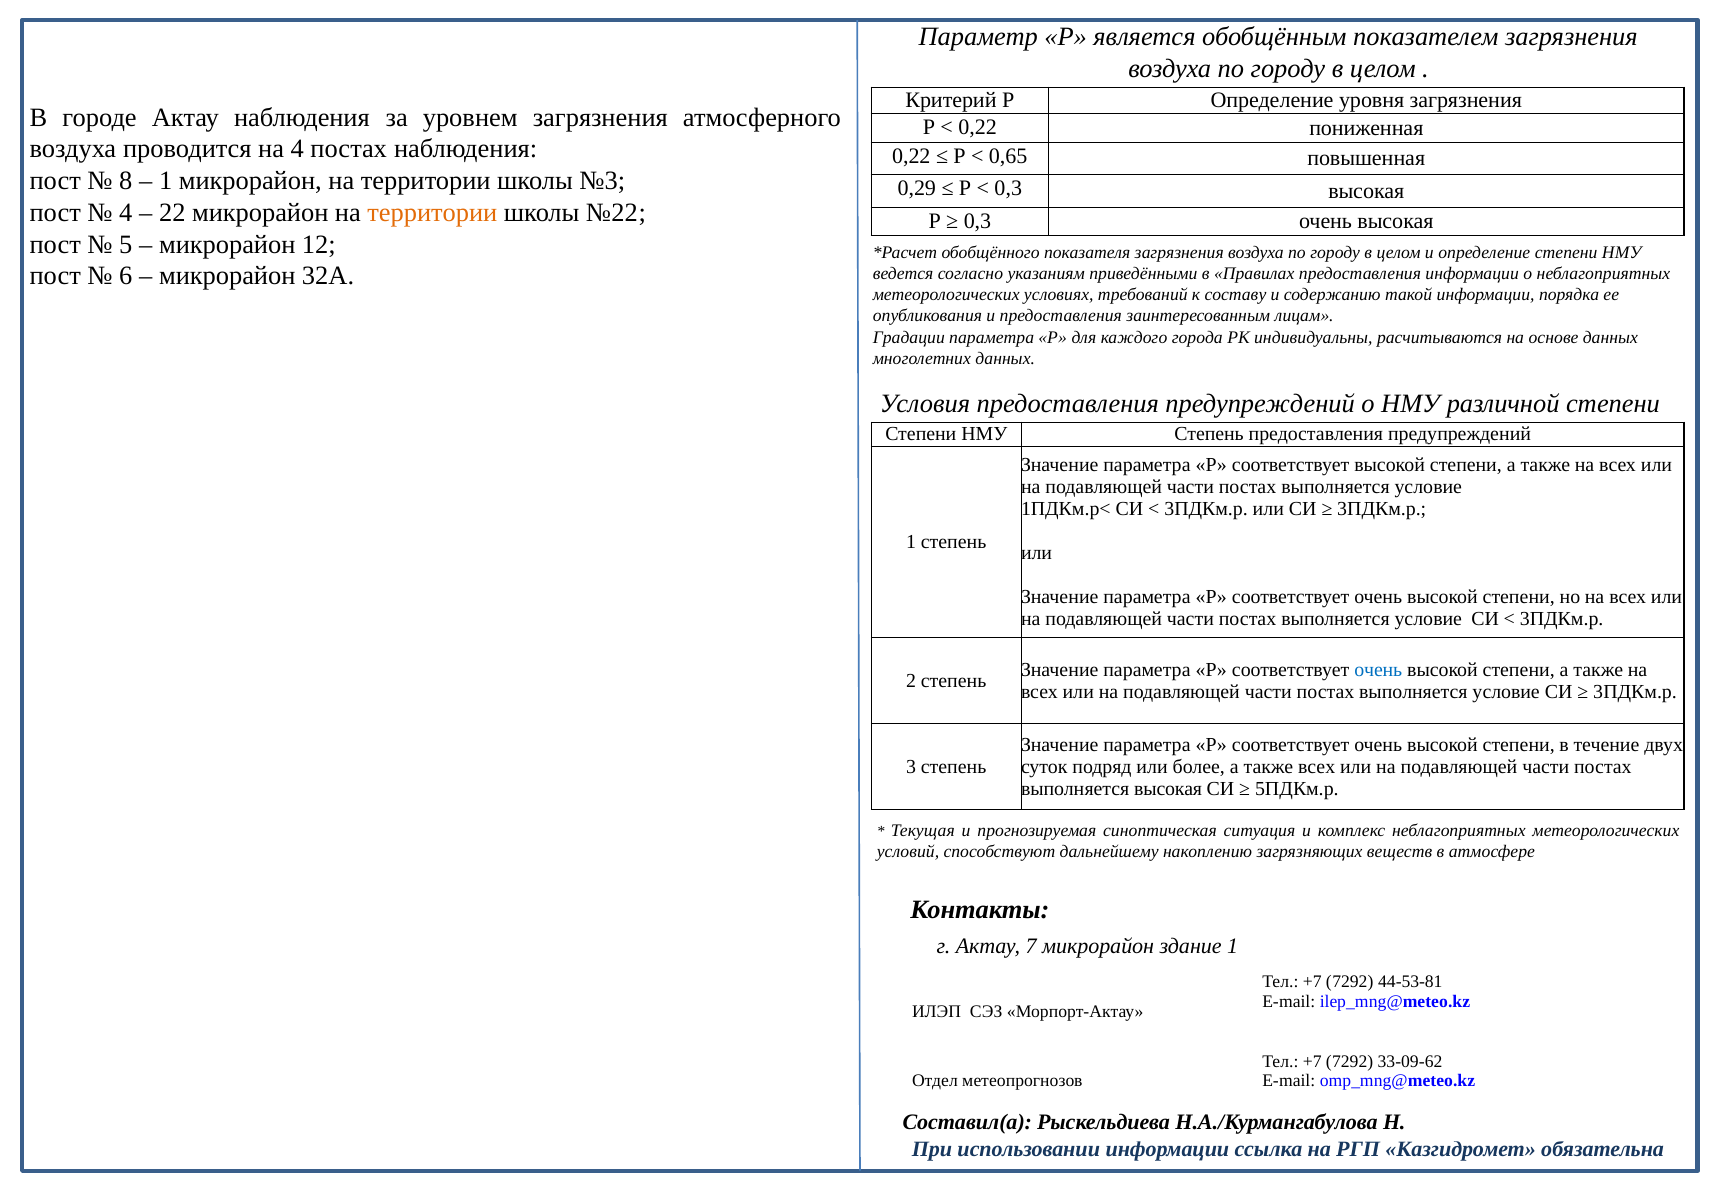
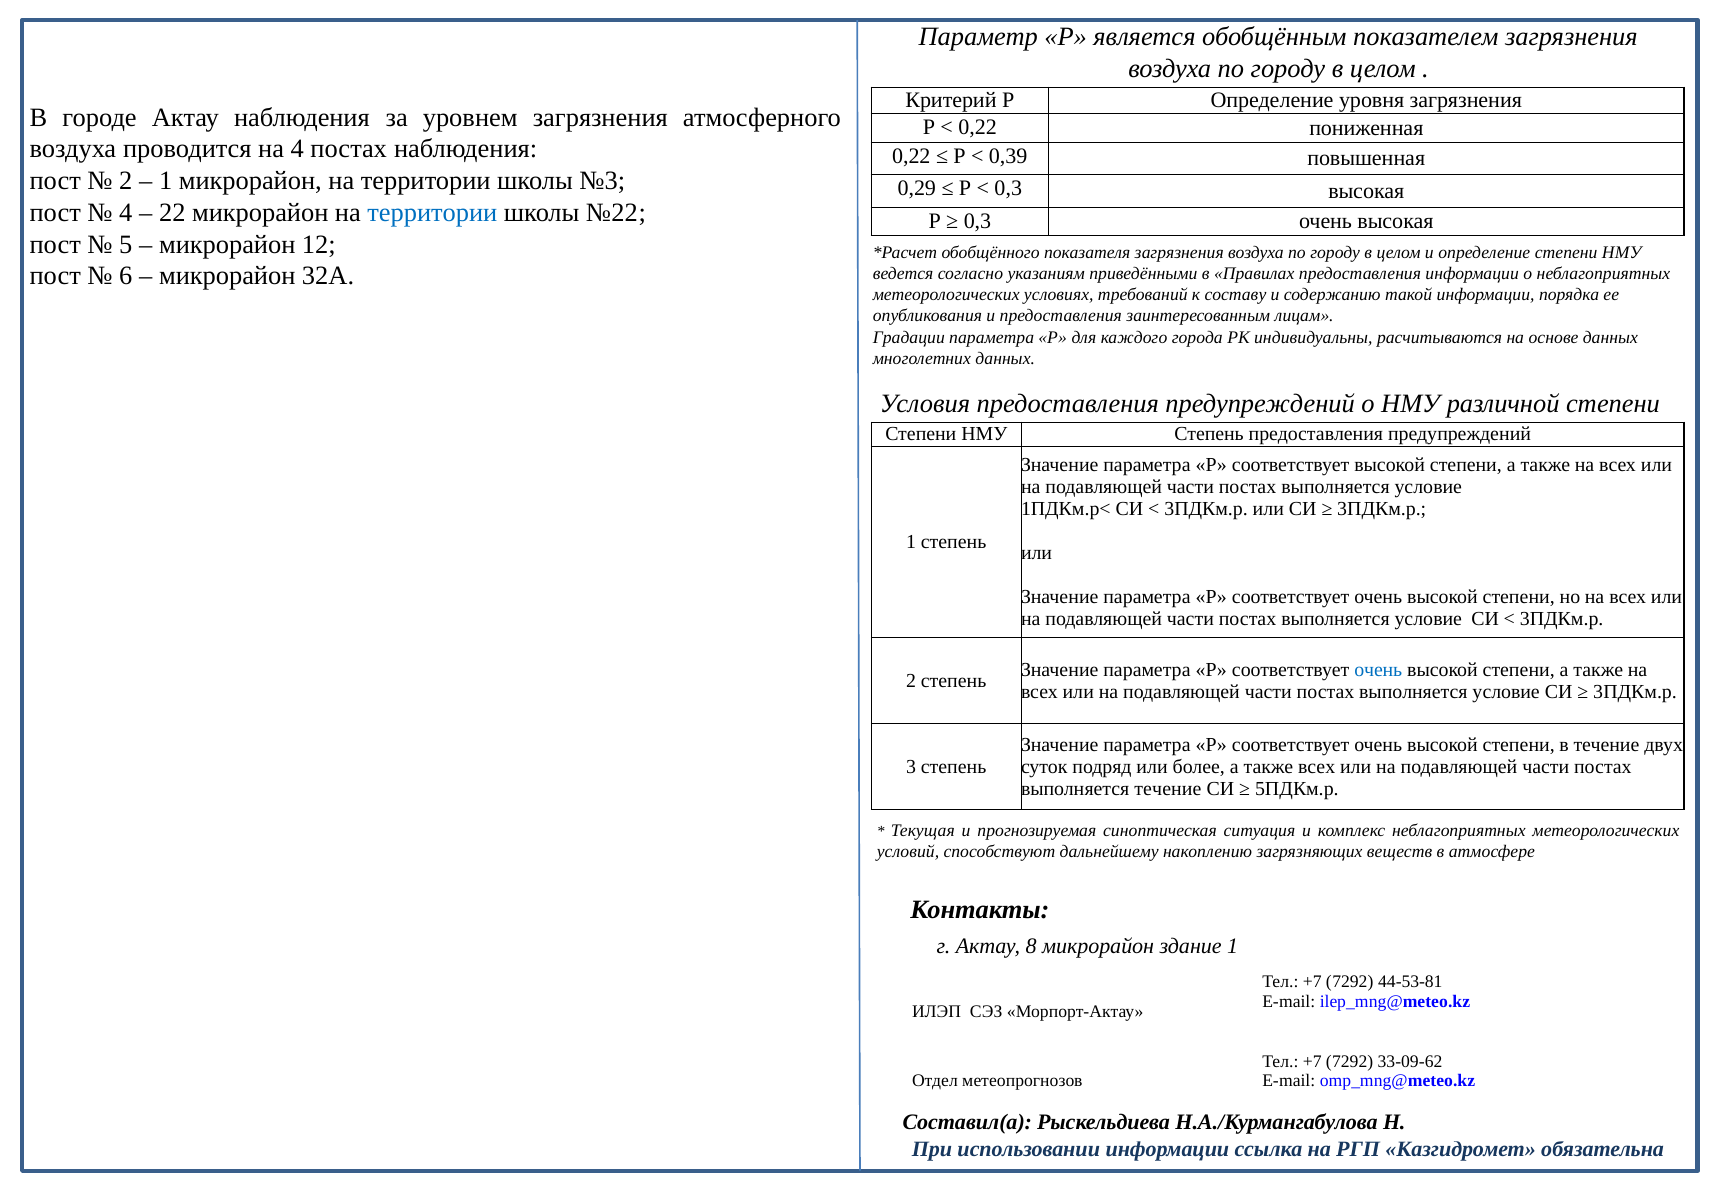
0,65: 0,65 -> 0,39 (1008, 156)
8: 8 -> 2 (126, 181)
территории colour: orange -> blue (432, 213)
выполняется высокая: высокая -> течение (1168, 788)
7: 7 -> 8 (1031, 946)
